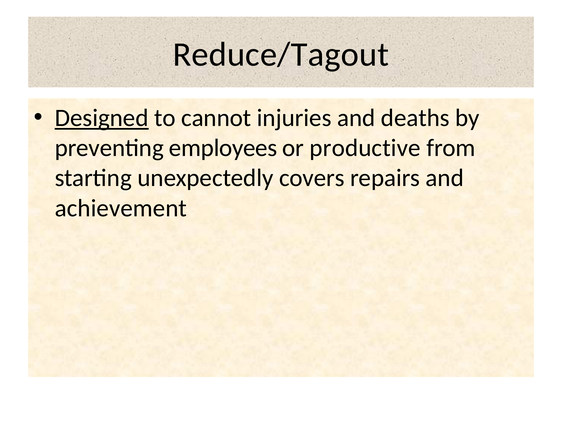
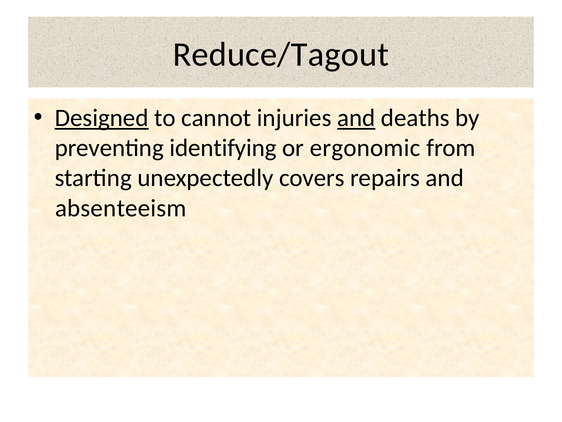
and underline: none -> present (356, 118)
employees: employees -> identifying (223, 148)
productive: productive -> ergonomic (365, 148)
achievement: achievement -> absenteeism (121, 208)
